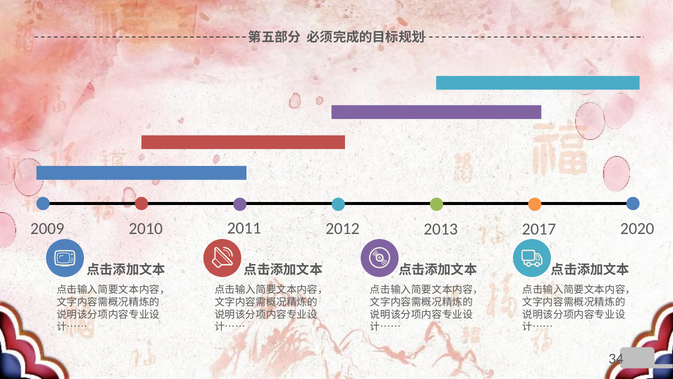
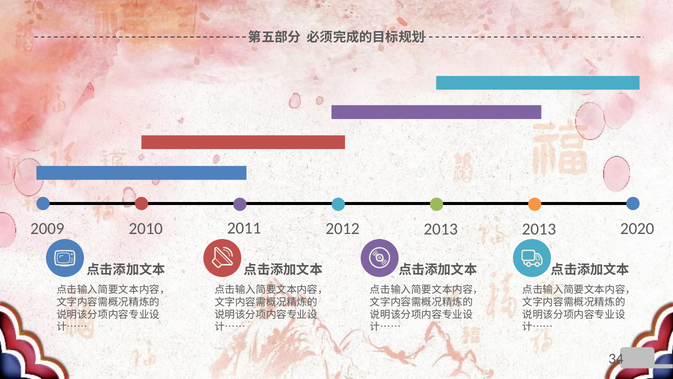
2017: 2017 -> 2013 (539, 229)
